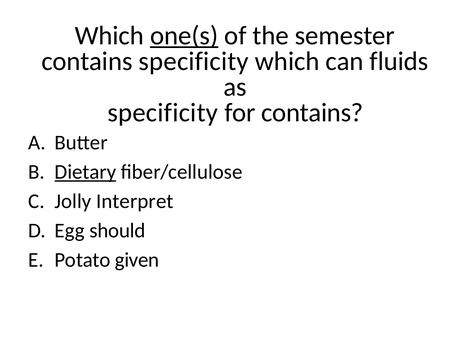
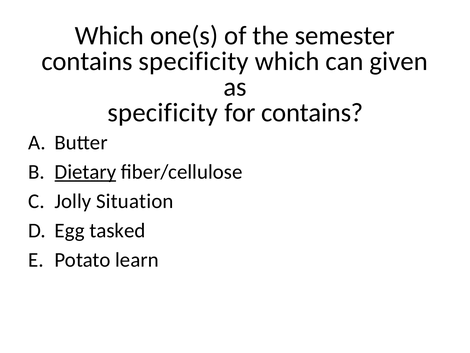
one(s underline: present -> none (184, 36)
fluids: fluids -> given (399, 61)
Interpret: Interpret -> Situation (135, 201)
should: should -> tasked (117, 230)
given: given -> learn (137, 260)
